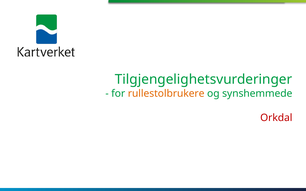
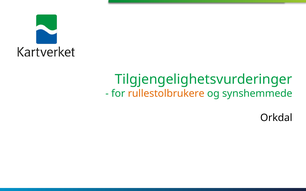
Orkdal colour: red -> black (276, 118)
